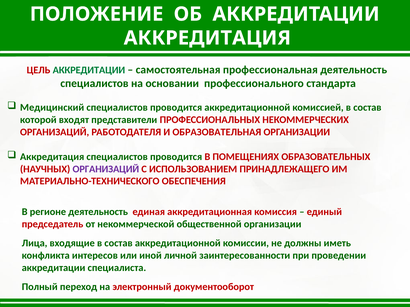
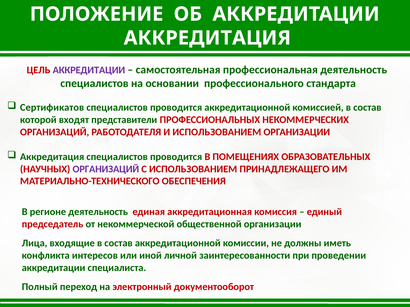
АККРЕДИТАЦИИ colour: green -> purple (89, 70)
Медицинский: Медицинский -> Сертификатов (52, 108)
И ОБРАЗОВАТЕЛЬНАЯ: ОБРАЗОВАТЕЛЬНАЯ -> ИСПОЛЬЗОВАНИЕМ (217, 132)
